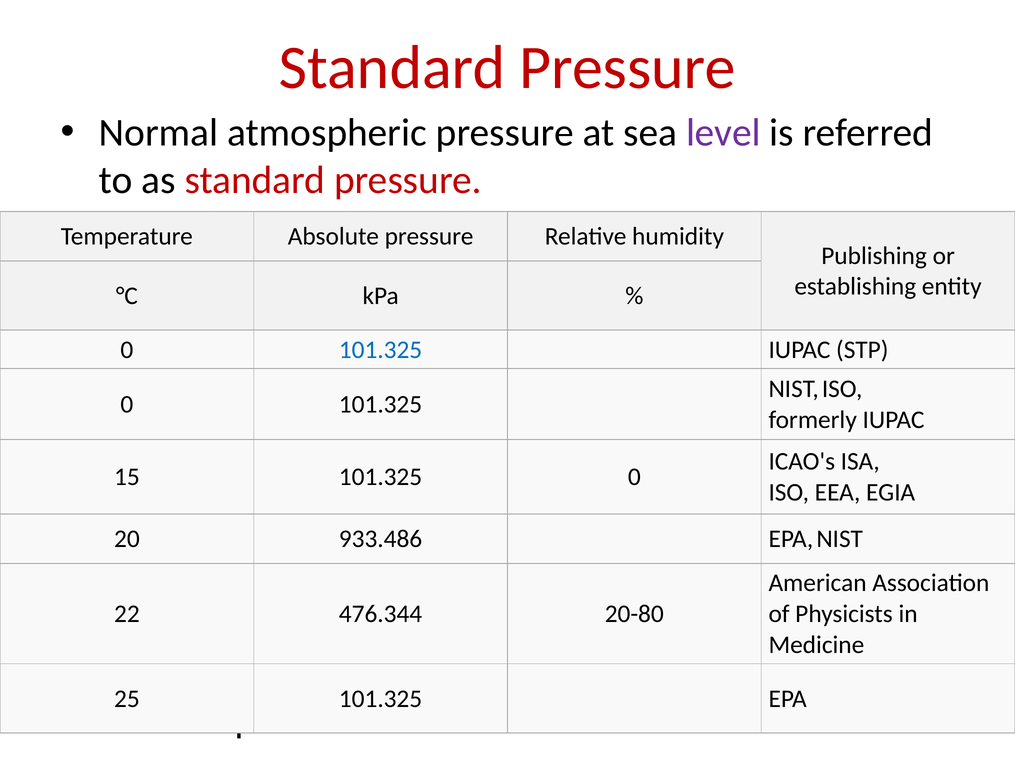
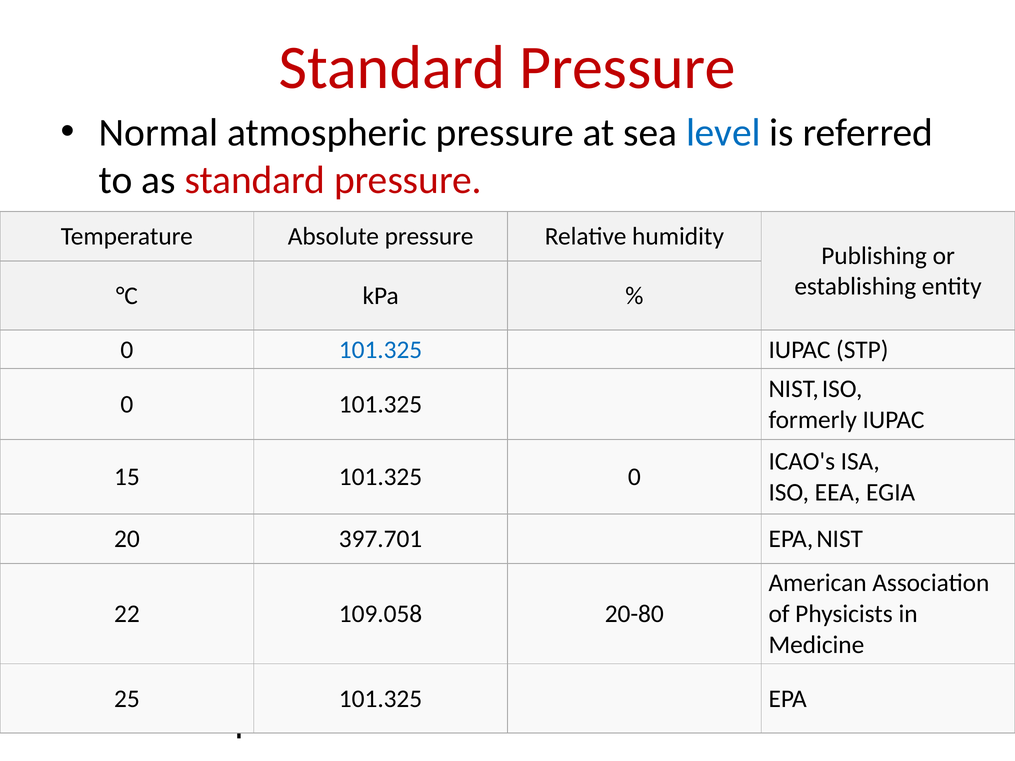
level colour: purple -> blue (723, 133)
933.486: 933.486 -> 397.701 (381, 539)
476.344: 476.344 -> 109.058 (381, 614)
